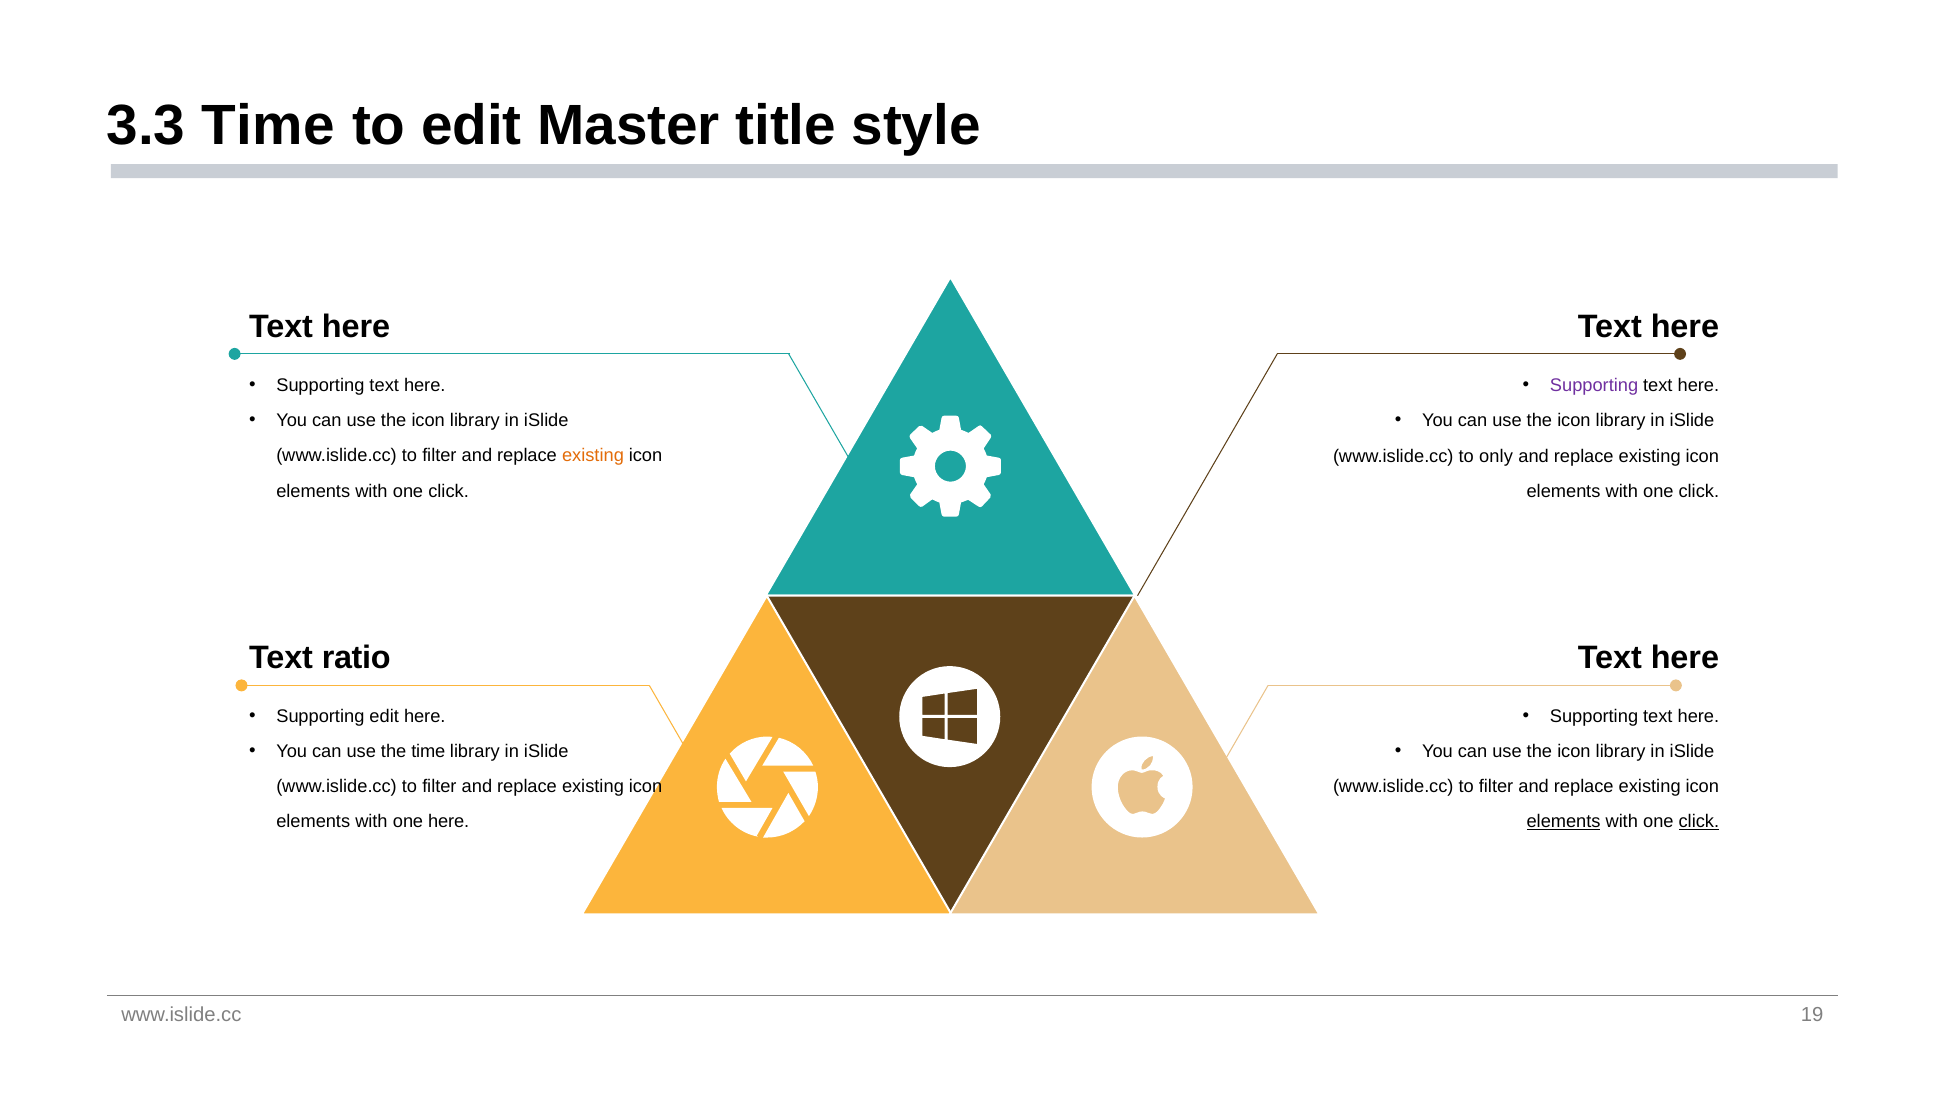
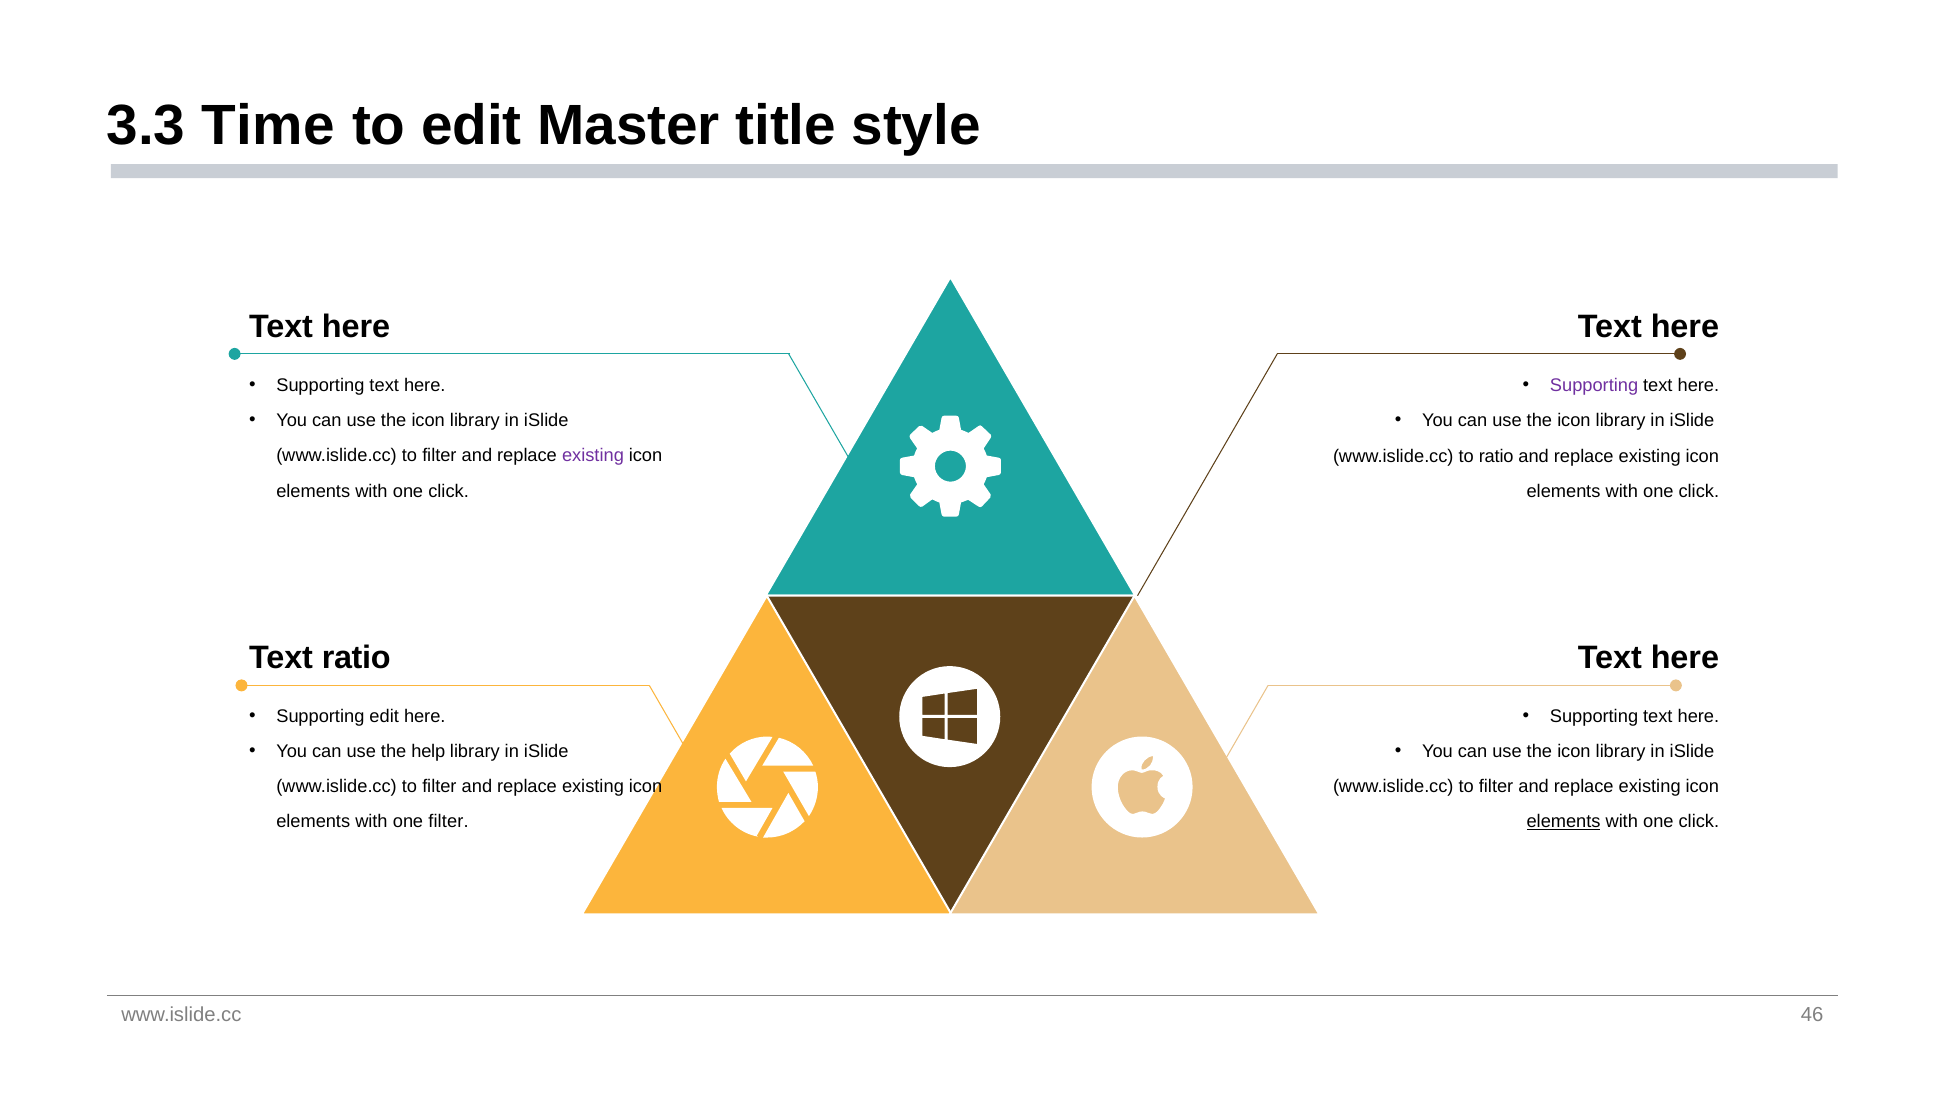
existing colour: orange -> purple (593, 456)
to only: only -> ratio (1496, 456)
the time: time -> help (428, 752)
one here: here -> filter (449, 822)
click underline: present -> none (1699, 822)
19: 19 -> 46 (1812, 1015)
